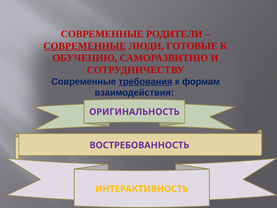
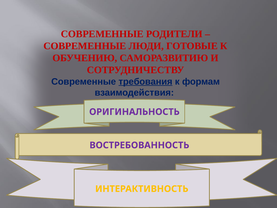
СОВРЕМЕННЫЕ underline: present -> none (85, 46)
